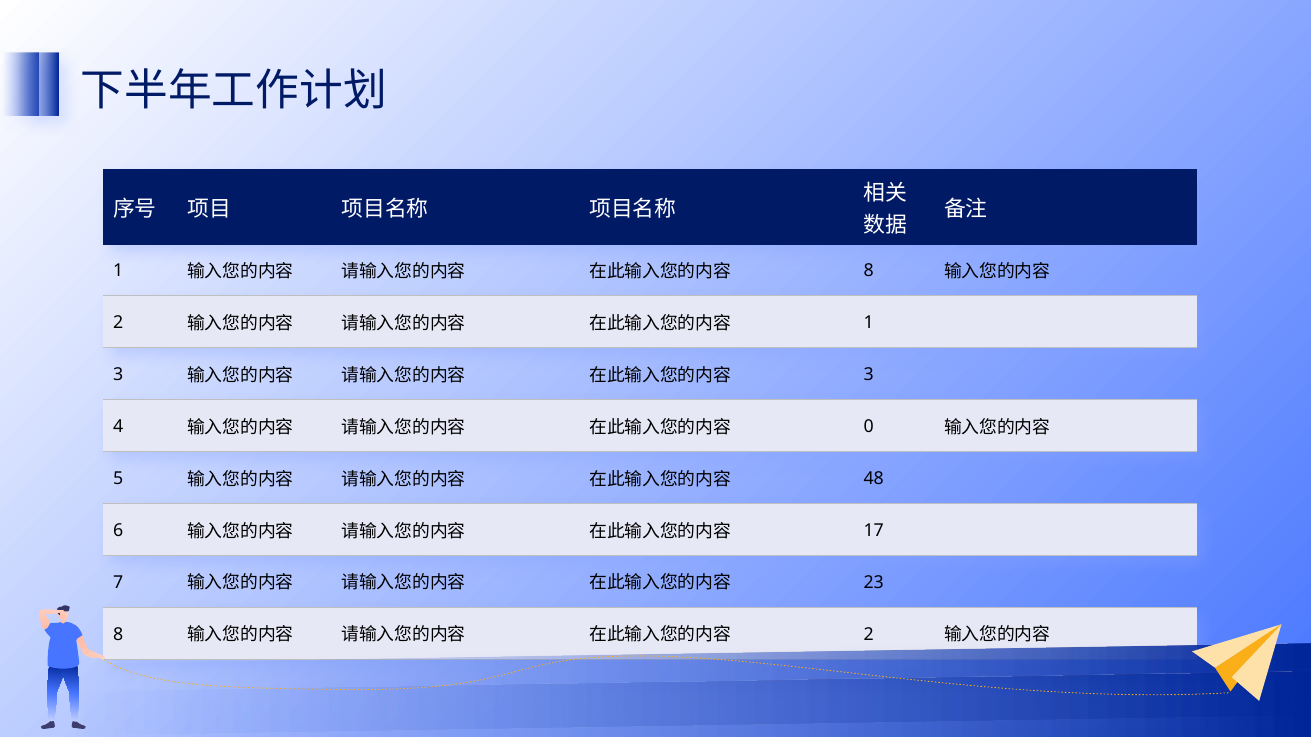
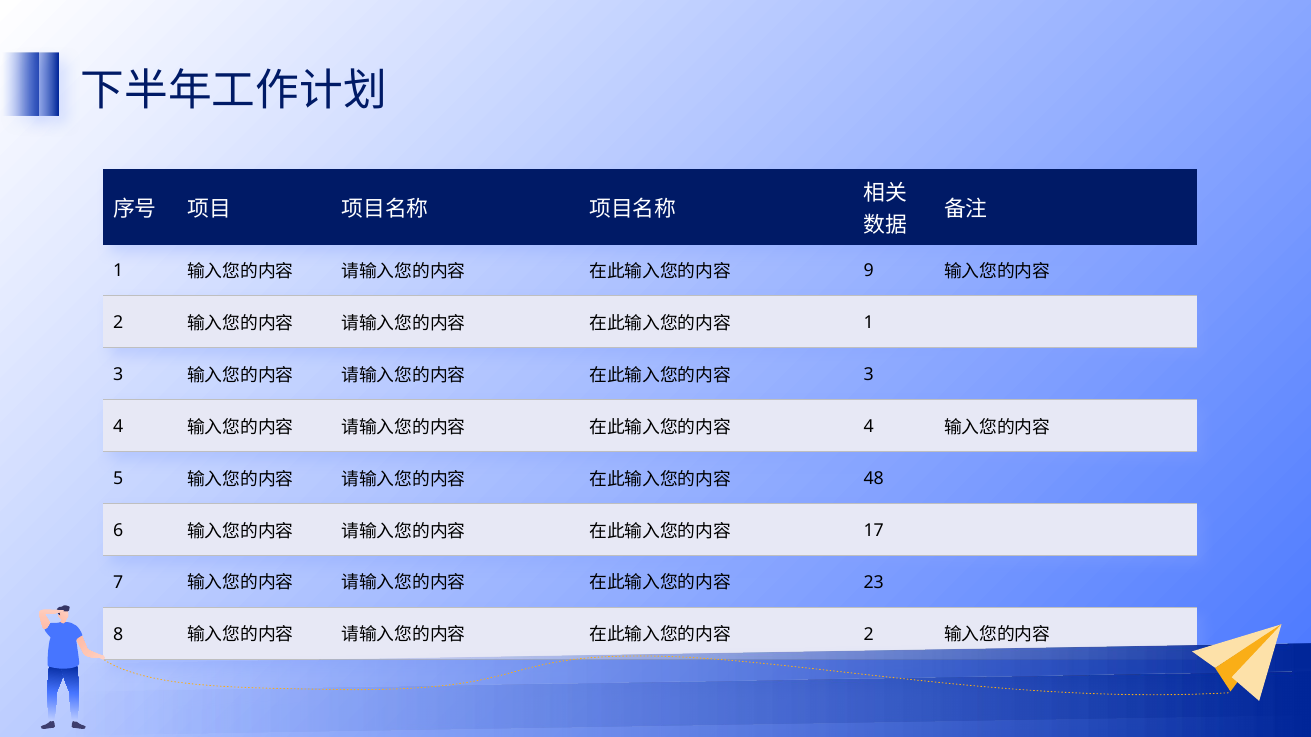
8: 8 -> 9 (869, 271)
0: 0 -> 4 (869, 427)
